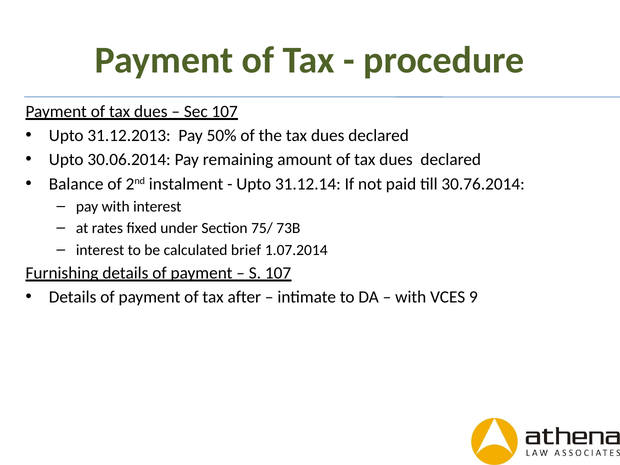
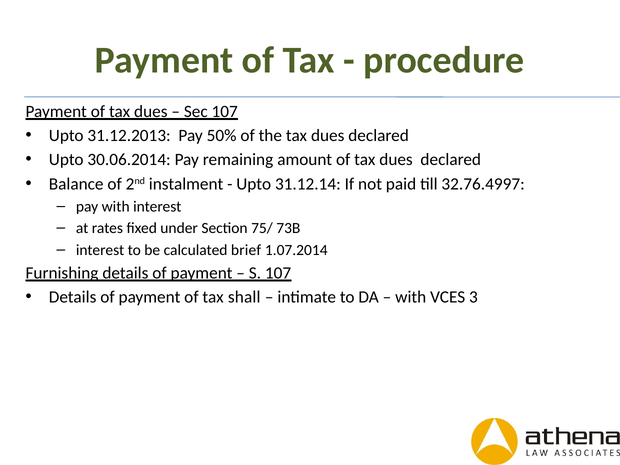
30.76.2014: 30.76.2014 -> 32.76.4997 (483, 184)
after: after -> shall (244, 297)
9: 9 -> 3 (473, 297)
